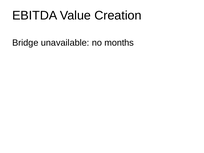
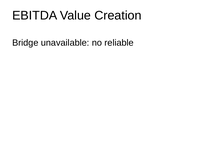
months: months -> reliable (119, 43)
